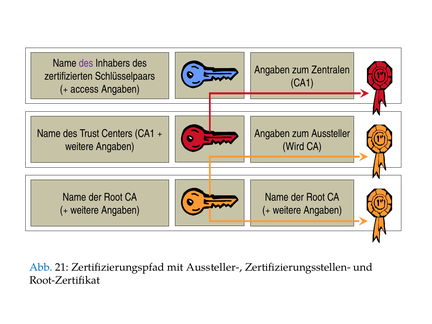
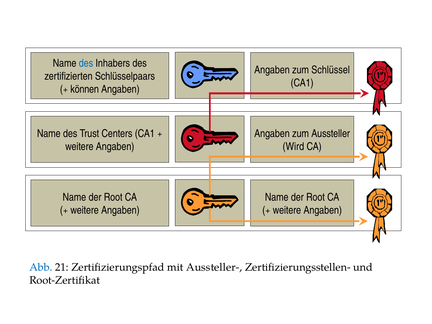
des colour: purple -> blue (86, 63)
Zentralen: Zentralen -> Schlüssel (331, 70)
access: access -> können (85, 89)
